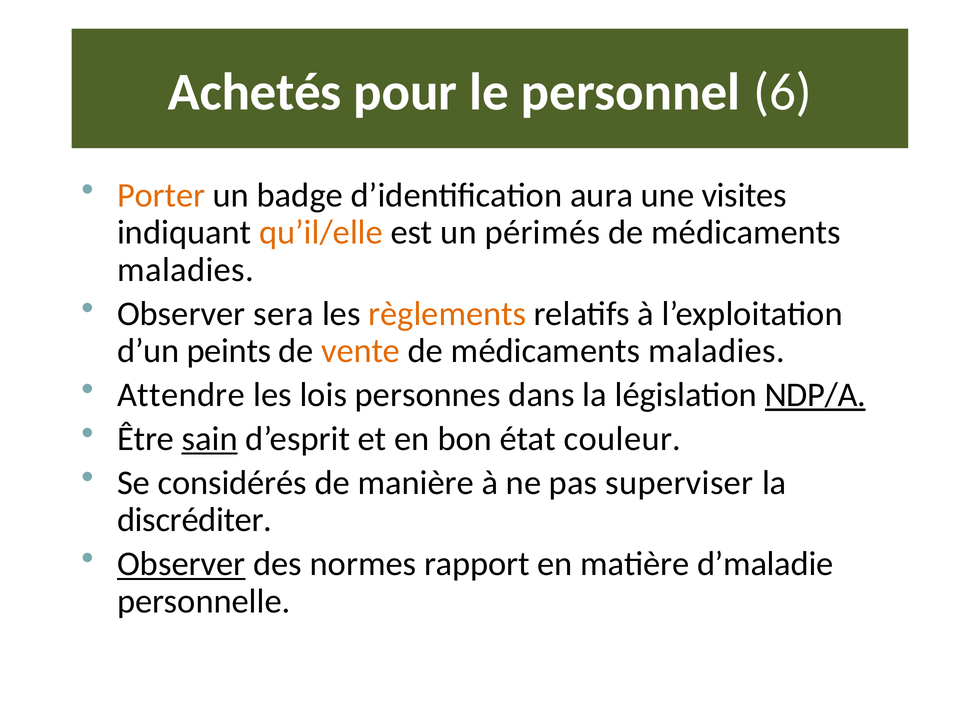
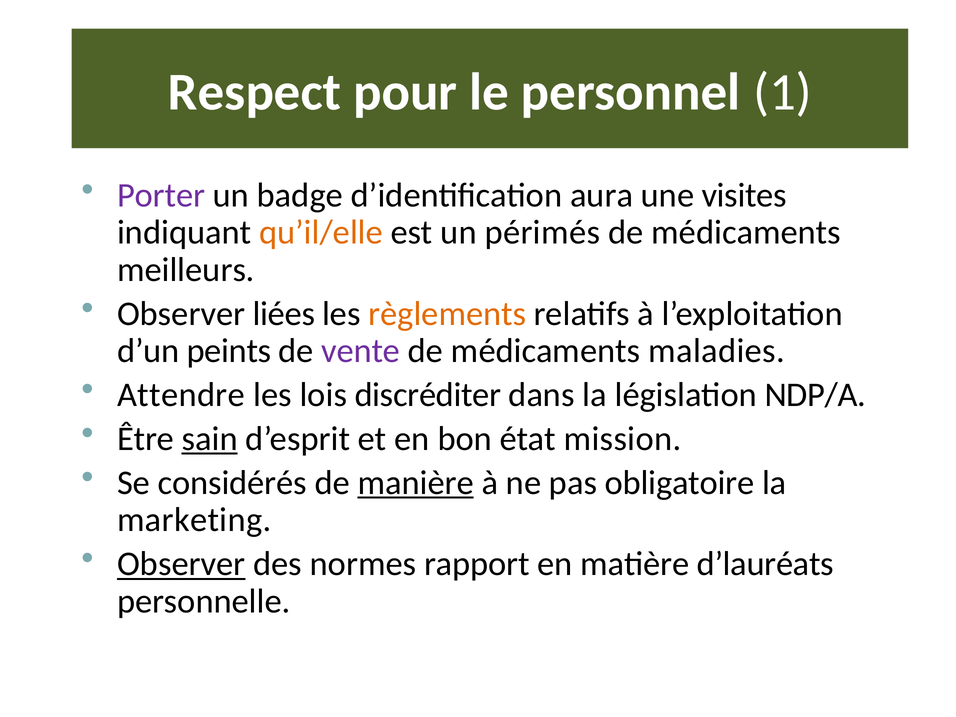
Achetés: Achetés -> Respect (255, 92)
6: 6 -> 1 (782, 92)
Porter colour: orange -> purple (161, 195)
maladies: maladies -> meilleurs (186, 270)
sera: sera -> liées (284, 314)
vente colour: orange -> purple (361, 351)
personnes: personnes -> discréditer (428, 395)
NDP/A underline: present -> none (815, 395)
couleur: couleur -> mission (623, 439)
manière underline: none -> present (416, 483)
superviser: superviser -> obligatoire (680, 483)
discréditer: discréditer -> marketing (194, 520)
d’maladie: d’maladie -> d’lauréats (765, 564)
